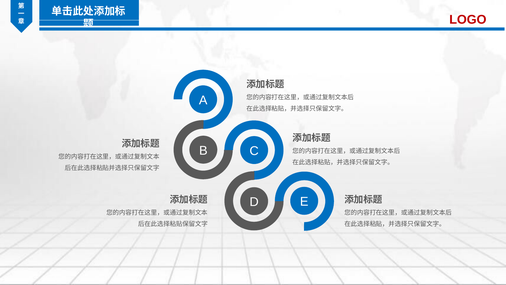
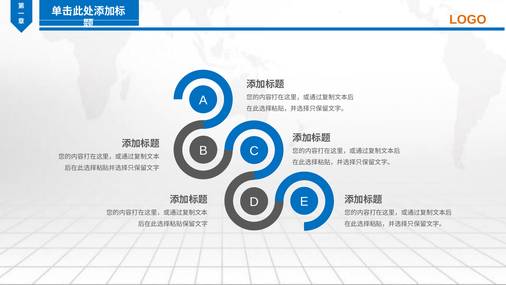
LOGO colour: red -> orange (468, 20)
